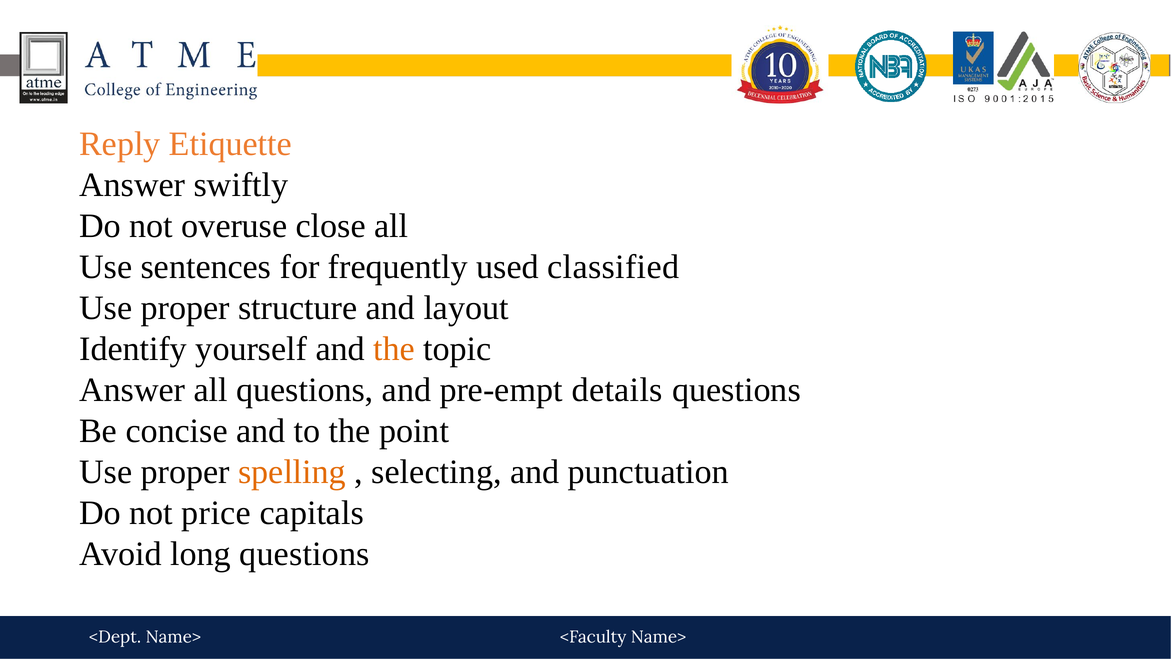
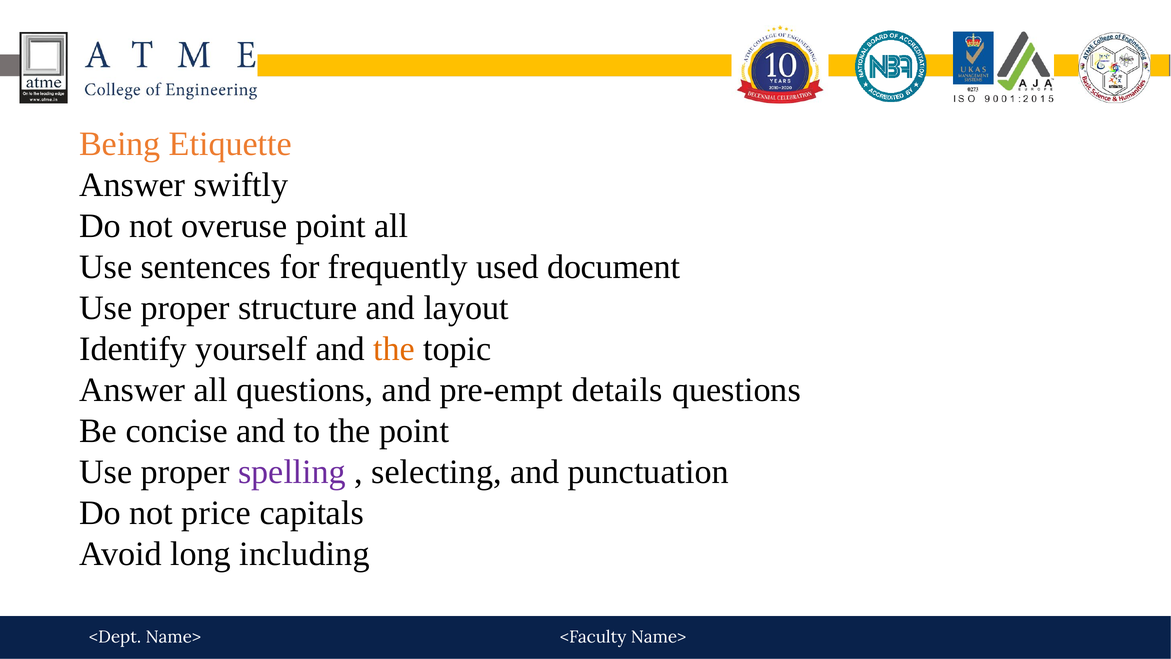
Reply: Reply -> Being (120, 144)
overuse close: close -> point (331, 226)
classified: classified -> document (614, 267)
spelling colour: orange -> purple (292, 472)
long questions: questions -> including (305, 554)
